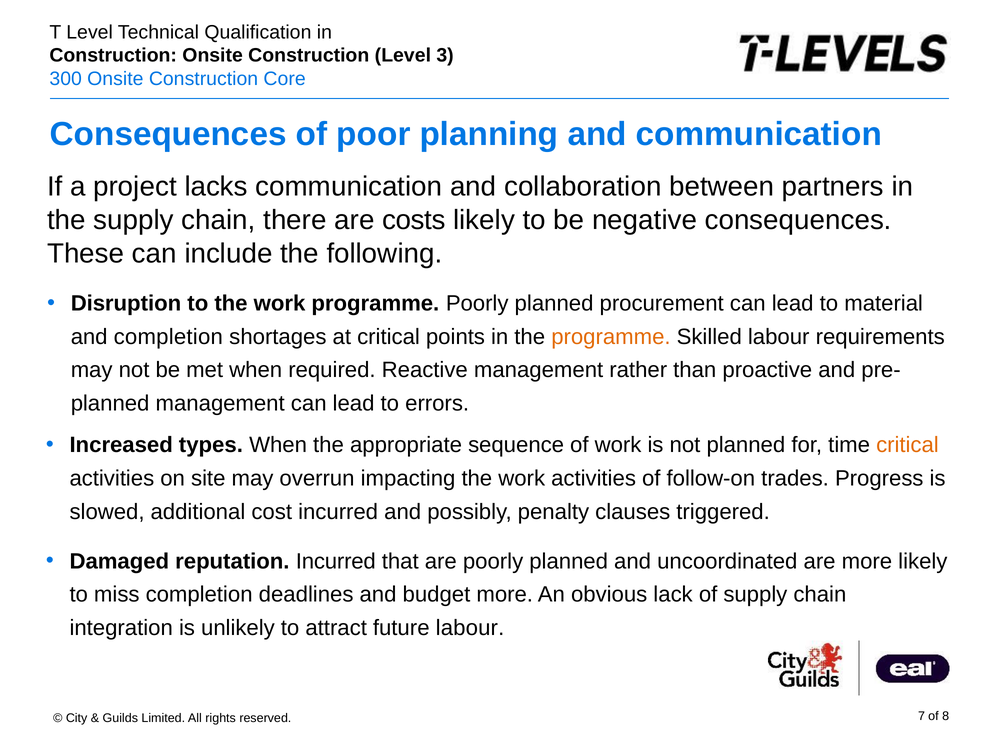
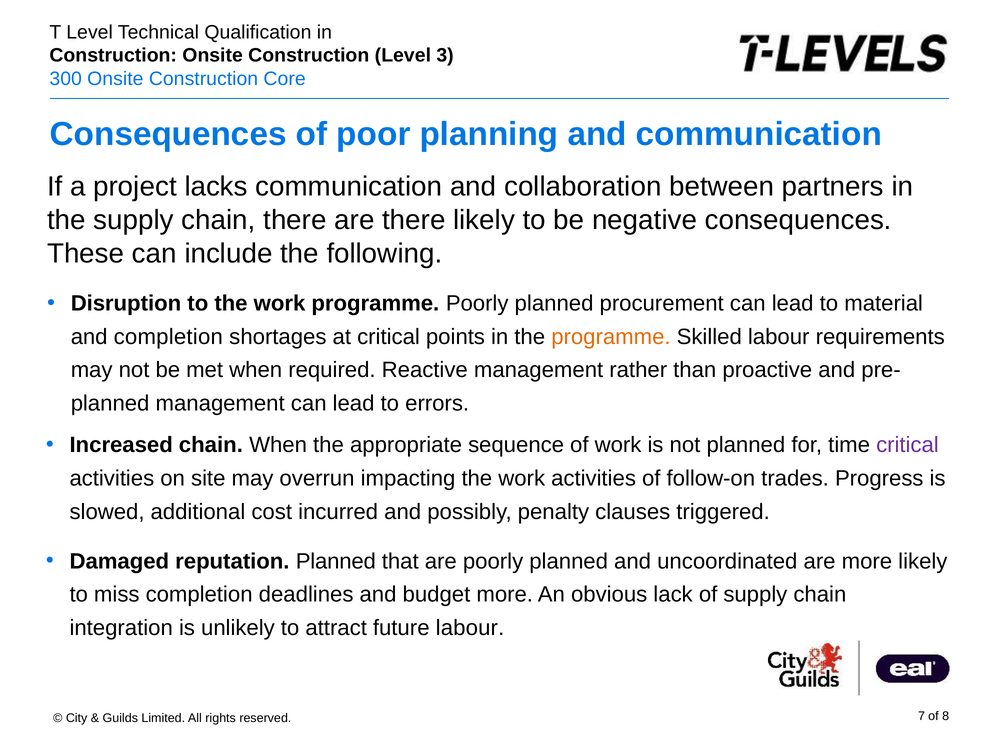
are costs: costs -> there (414, 220)
Increased types: types -> chain (211, 445)
critical colour: orange -> purple (907, 445)
reputation Incurred: Incurred -> Planned (336, 561)
